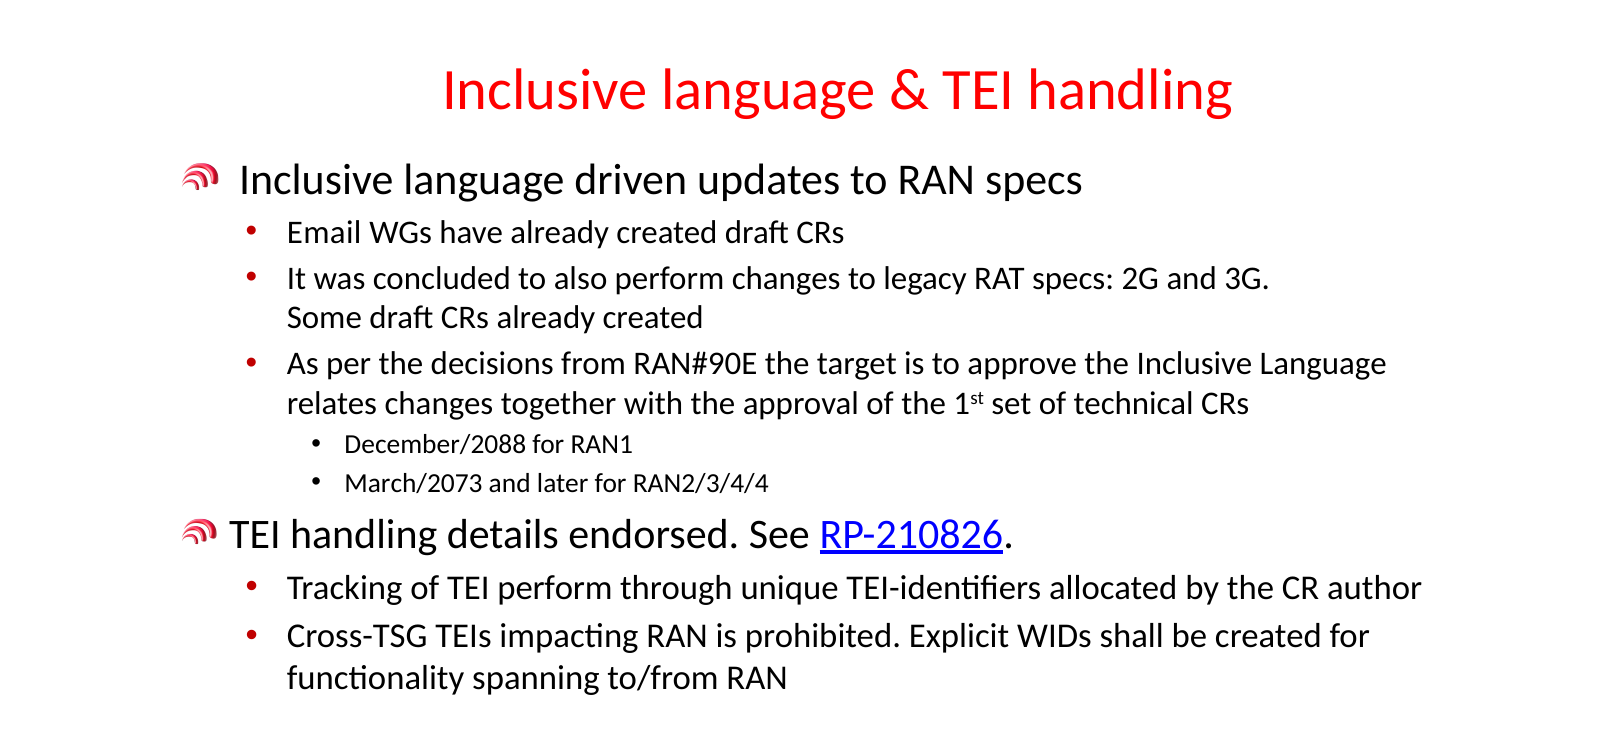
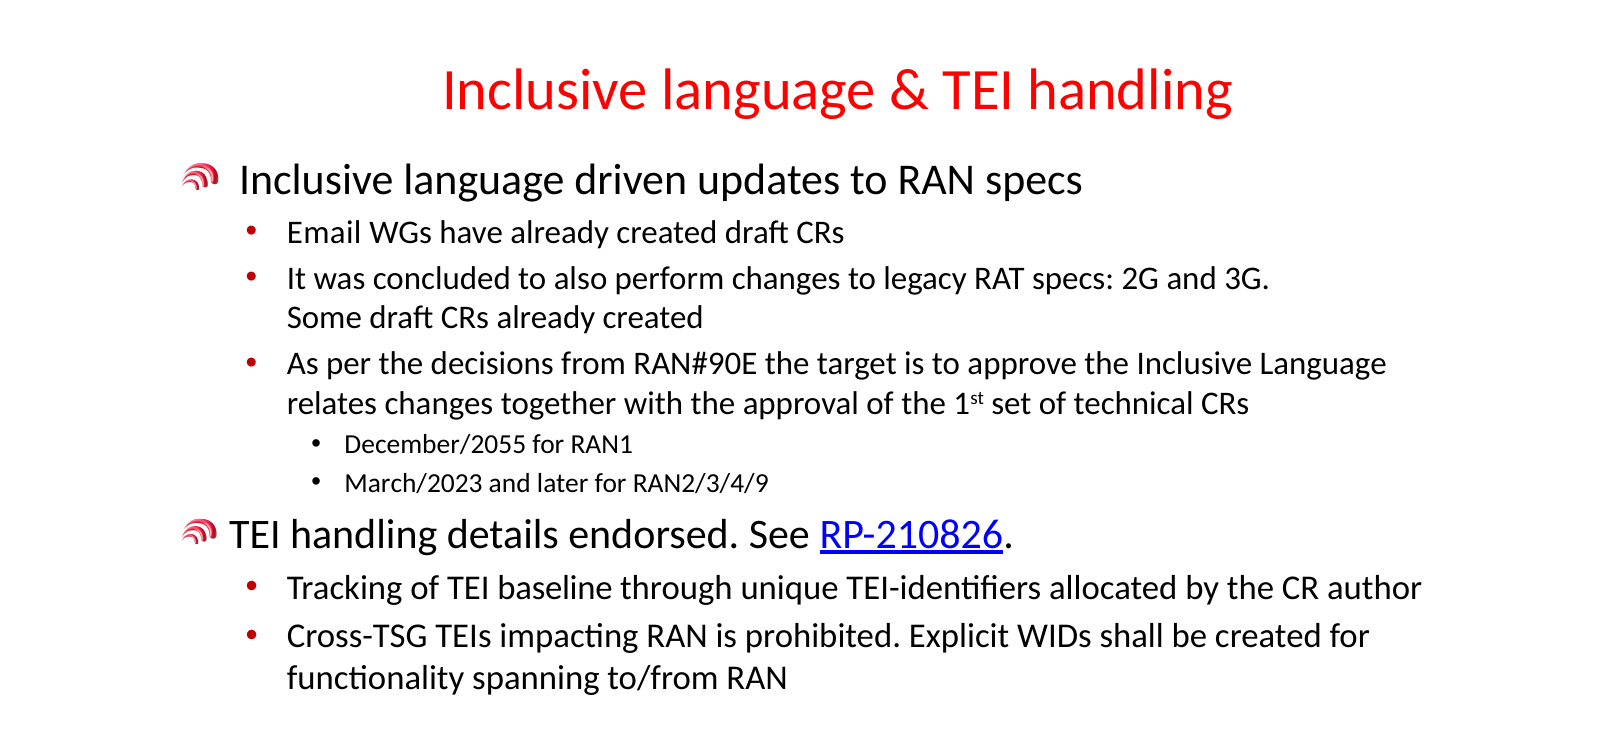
December/2088: December/2088 -> December/2055 (435, 445)
March/2073: March/2073 -> March/2023 (413, 483)
RAN2/3/4/4: RAN2/3/4/4 -> RAN2/3/4/9 (701, 483)
TEI perform: perform -> baseline (555, 588)
